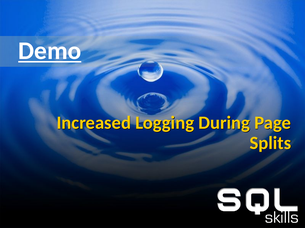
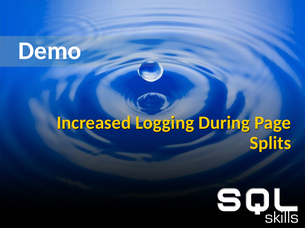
Demo underline: present -> none (50, 51)
